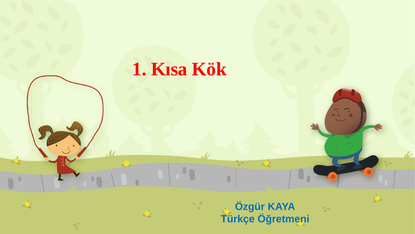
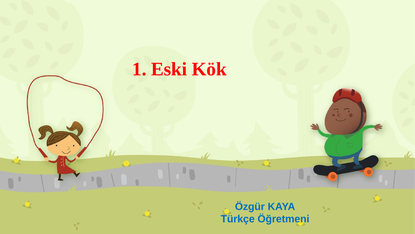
Kısa: Kısa -> Eski (169, 69)
